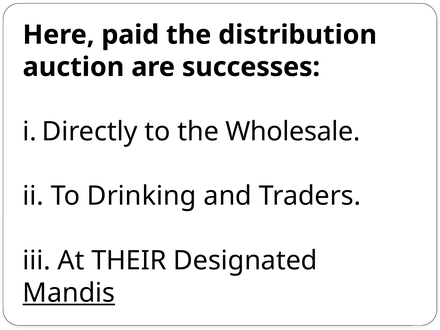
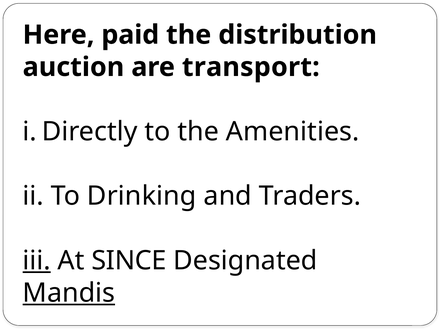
successes: successes -> transport (251, 67)
Wholesale: Wholesale -> Amenities (293, 132)
iii underline: none -> present (37, 261)
THEIR: THEIR -> SINCE (129, 261)
